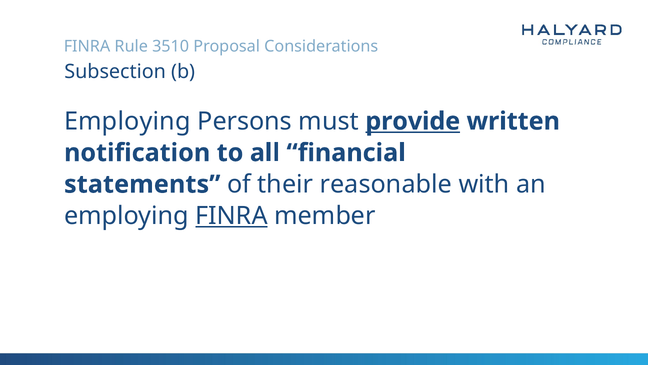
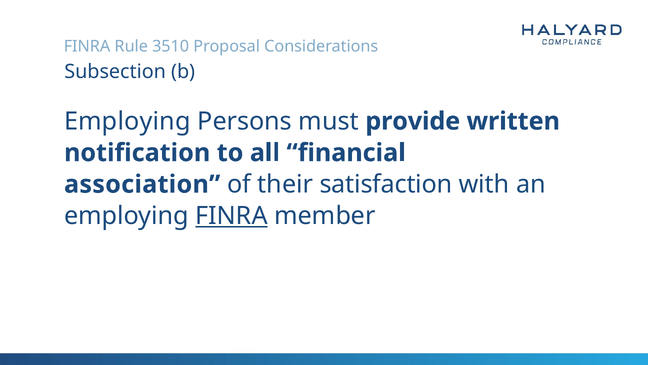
provide underline: present -> none (413, 121)
statements: statements -> association (142, 184)
reasonable: reasonable -> satisfaction (386, 184)
